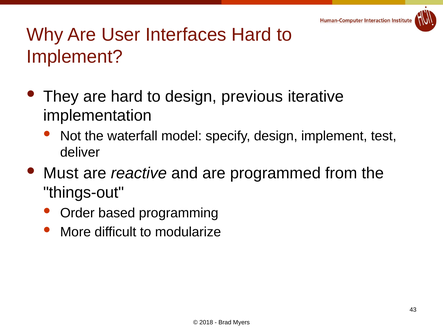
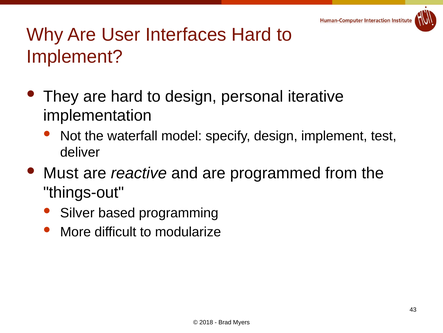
previous: previous -> personal (252, 96)
Order: Order -> Silver (77, 212)
